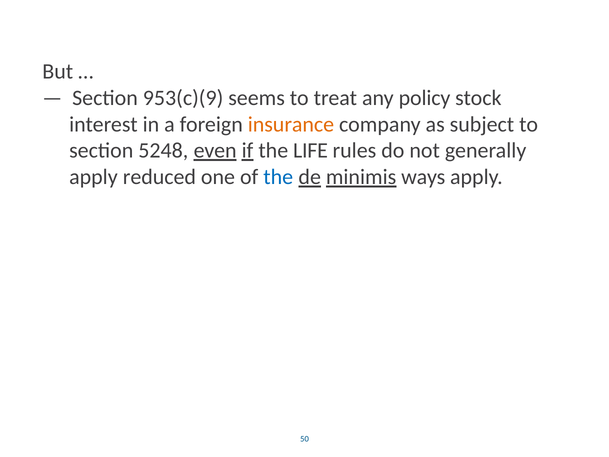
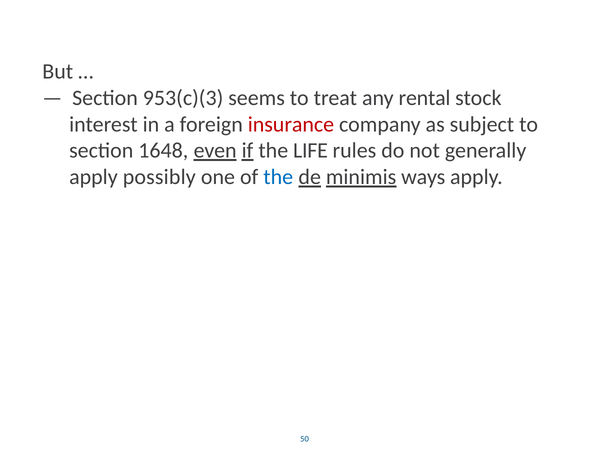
953(c)(9: 953(c)(9 -> 953(c)(3 (183, 98)
policy: policy -> rental (425, 98)
insurance colour: orange -> red (291, 124)
5248: 5248 -> 1648 (163, 151)
reduced: reduced -> possibly (159, 177)
